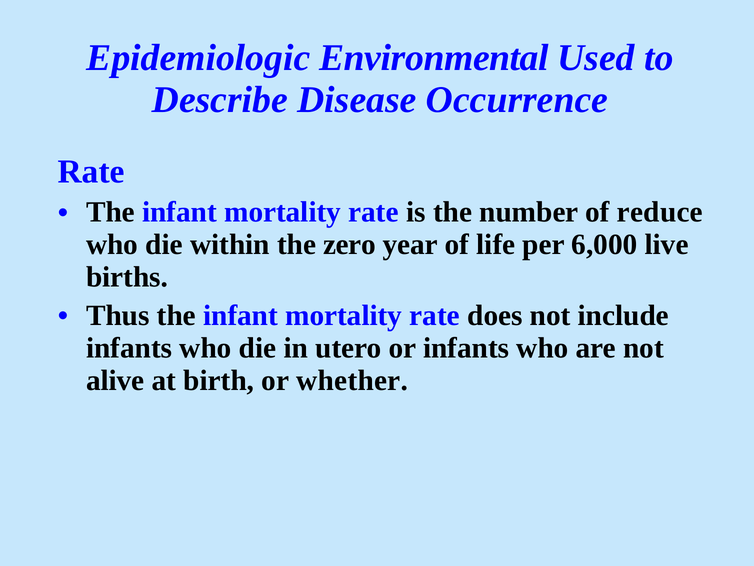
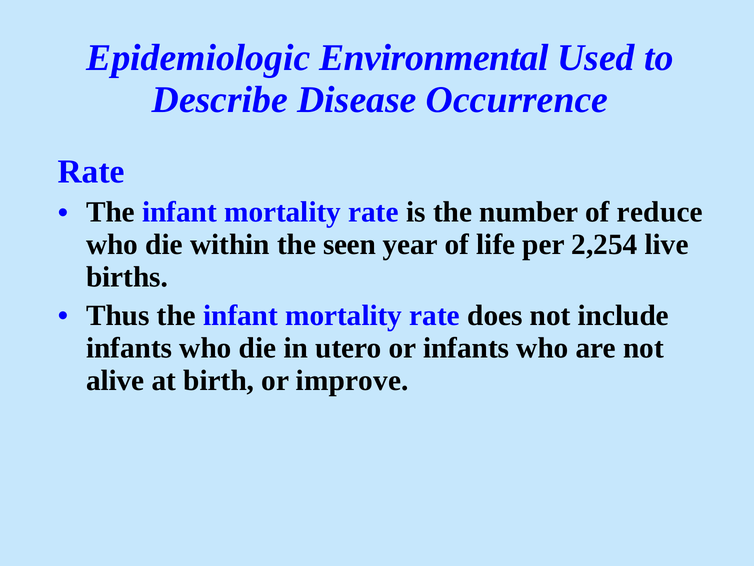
zero: zero -> seen (349, 244)
6,000: 6,000 -> 2,254 (604, 244)
whether: whether -> improve (352, 380)
